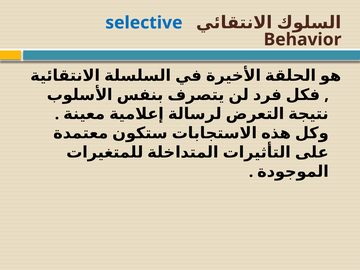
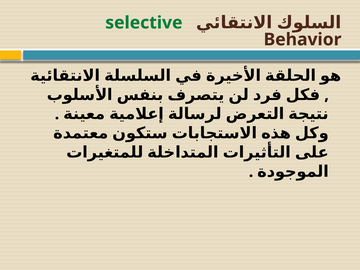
selective colour: blue -> green (144, 23)
